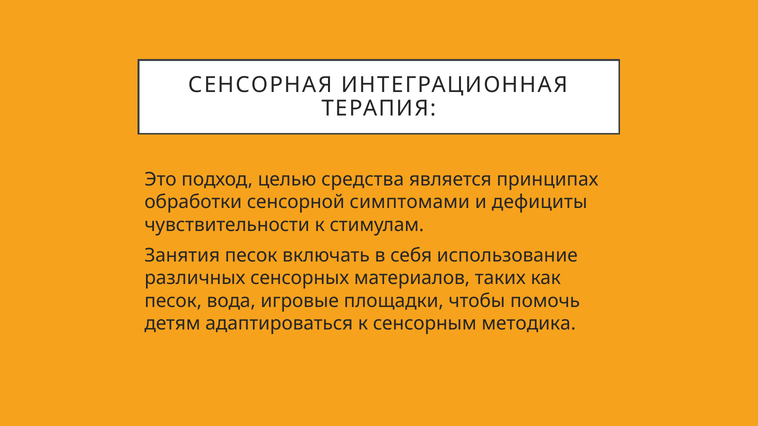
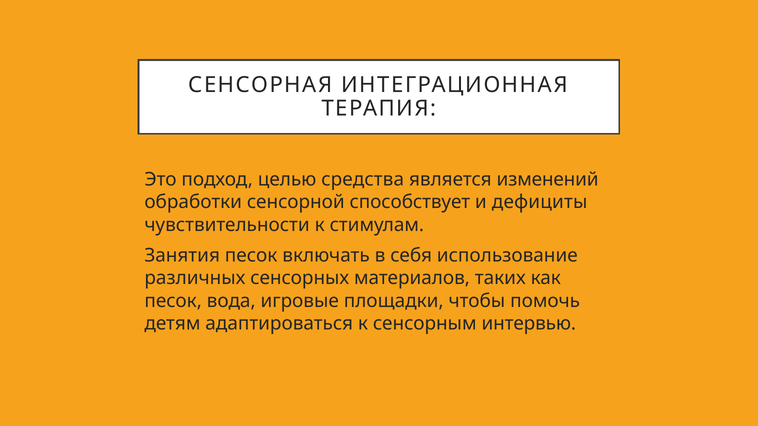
принципах: принципах -> изменений (548, 180)
симптомами: симптомами -> способствует (410, 202)
методика: методика -> интервью (529, 324)
